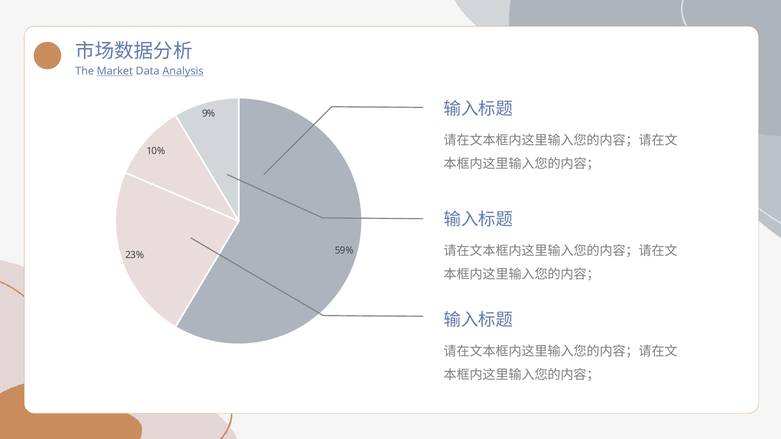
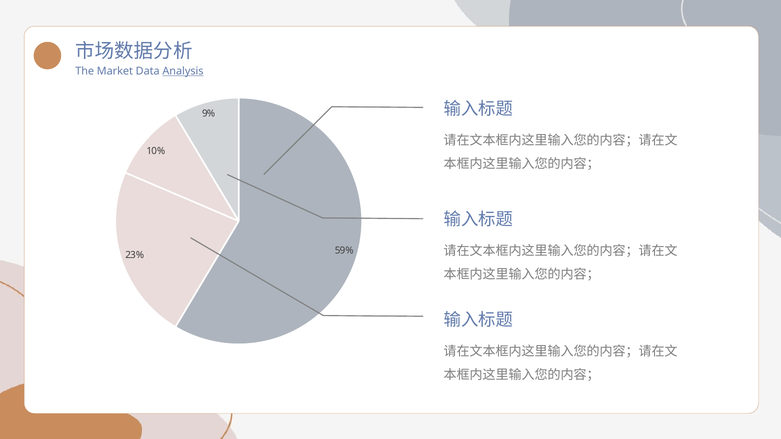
Market underline: present -> none (115, 71)
